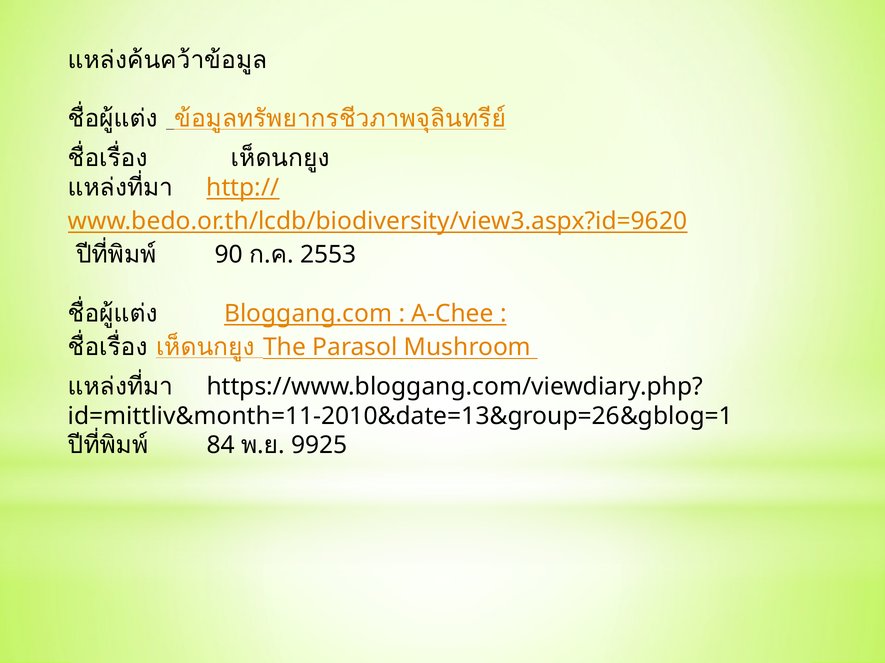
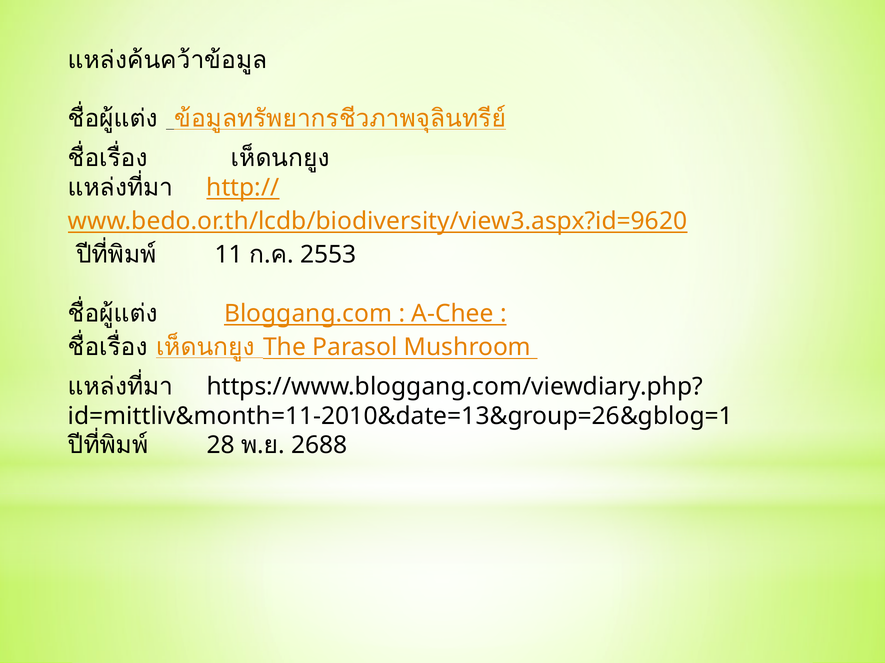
90: 90 -> 11 (229, 255)
84: 84 -> 28 (221, 446)
9925: 9925 -> 2688 (319, 446)
